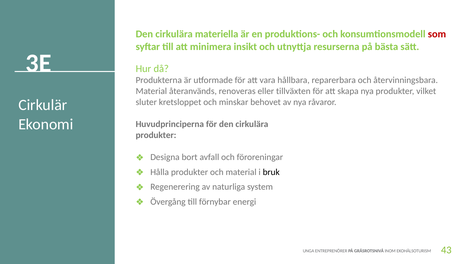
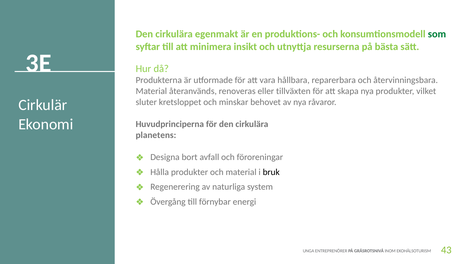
materiella: materiella -> egenmakt (217, 34)
som colour: red -> green (437, 34)
produkter: produkter -> planetens (156, 135)
